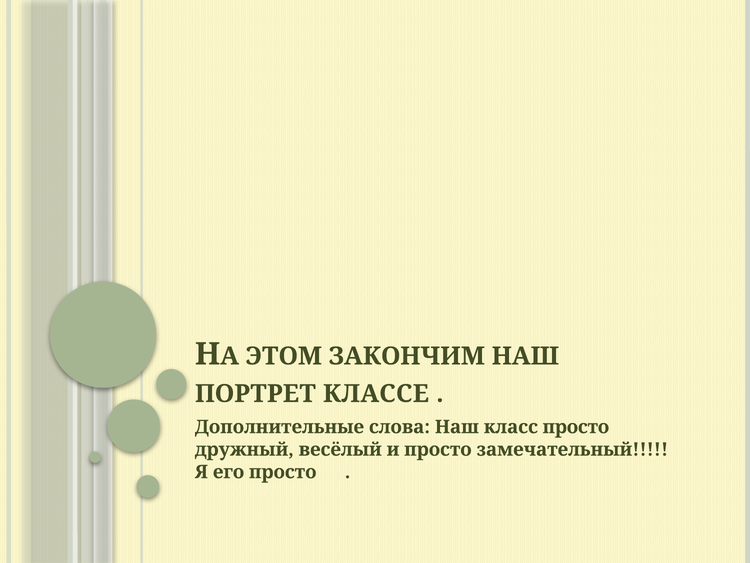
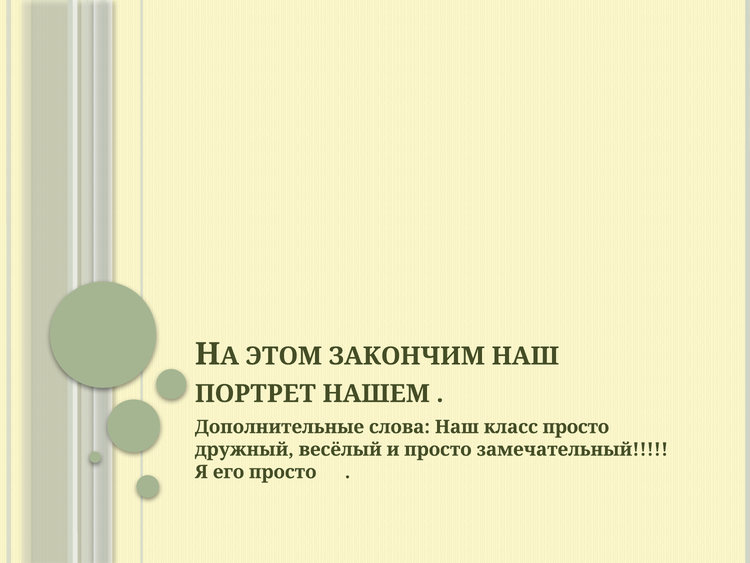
КЛАССЕ: КЛАССЕ -> НАШЕМ (376, 393)
